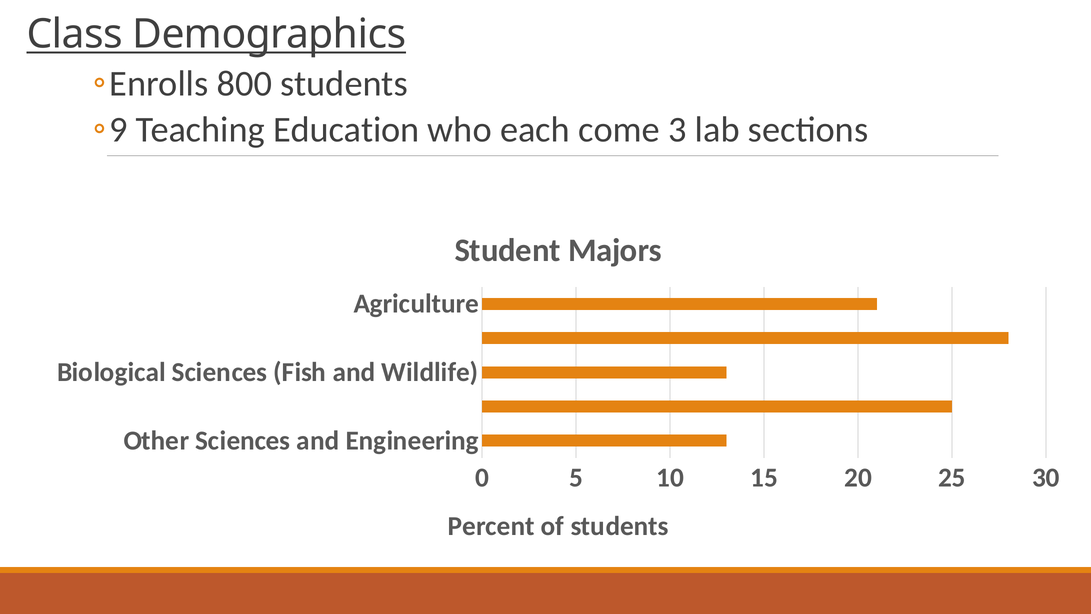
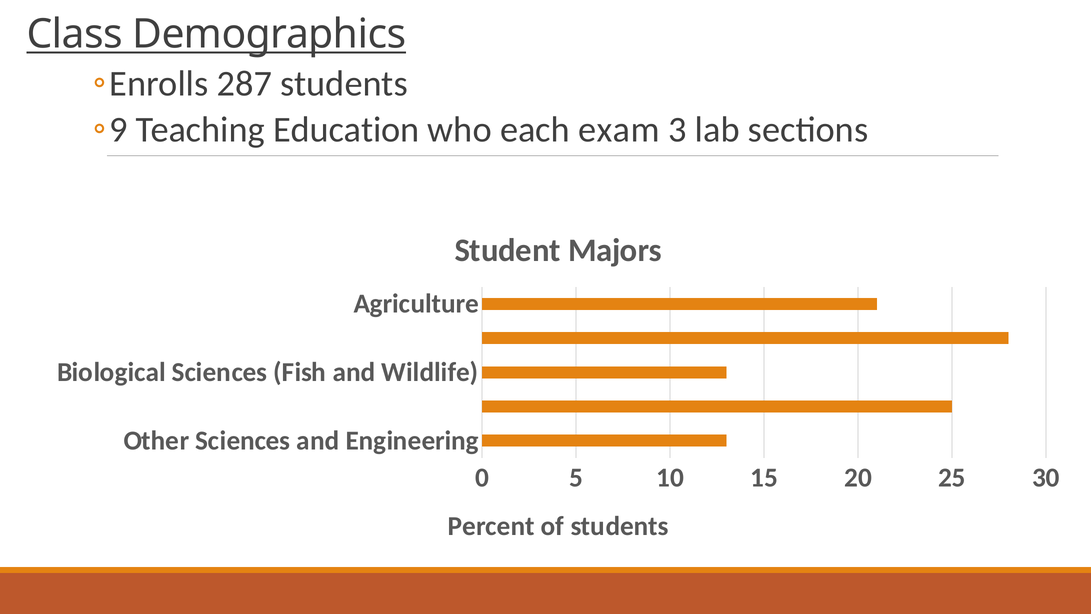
800: 800 -> 287 (244, 84)
come: come -> exam (619, 130)
